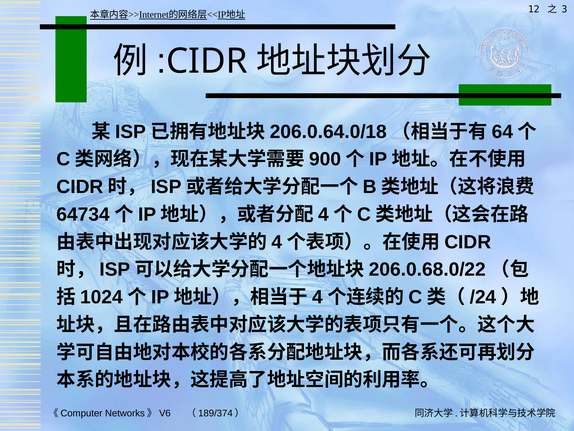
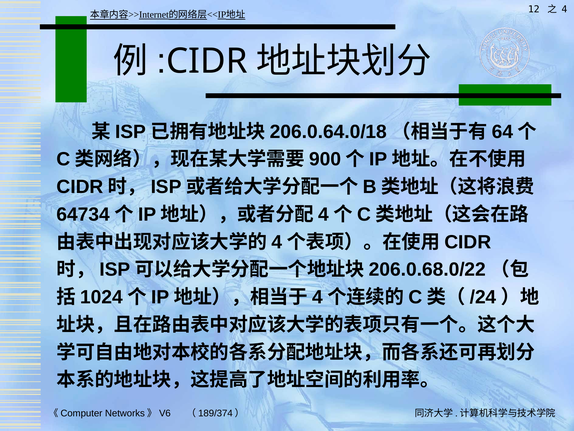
3: 3 -> 4 (564, 9)
